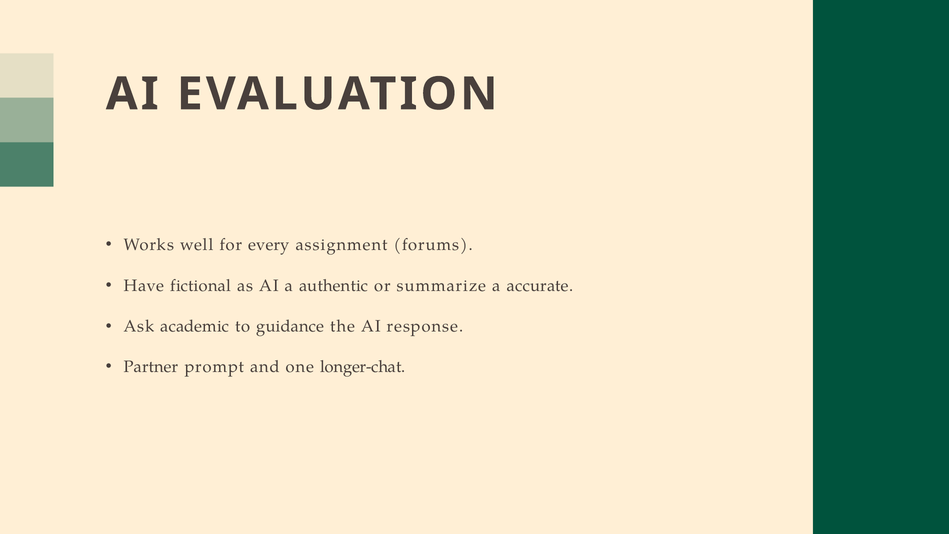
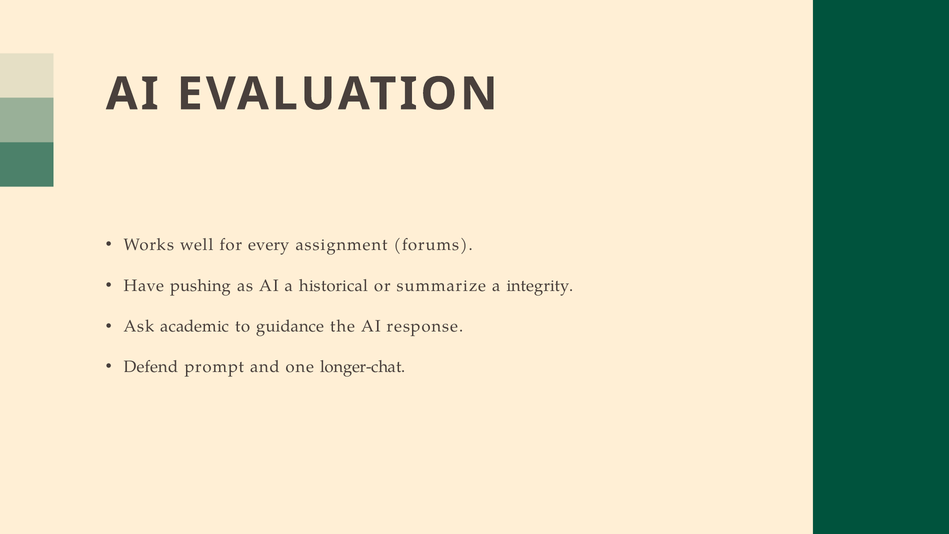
fictional: fictional -> pushing (201, 286)
authentic: authentic -> historical (334, 286)
accurate: accurate -> integrity (540, 286)
Partner: Partner -> Defend (151, 367)
